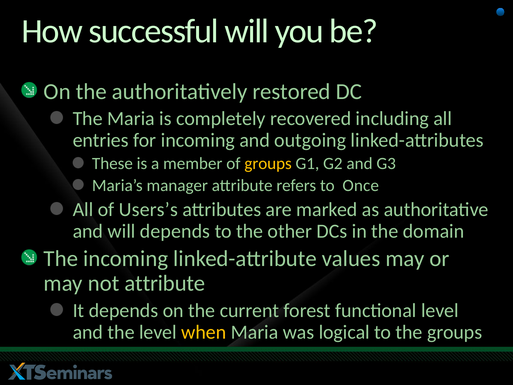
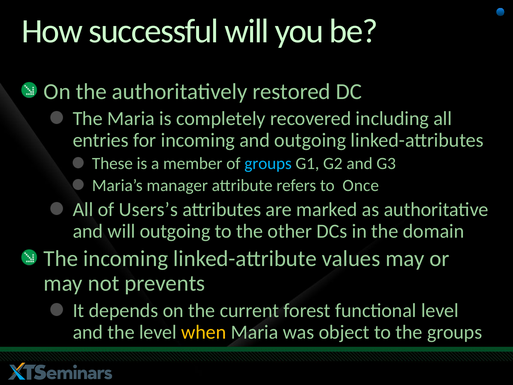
groups colour: yellow -> light blue (268, 164)
will depends: depends -> outgoing (175, 231)
not attribute: attribute -> prevents (165, 283)
logical: logical -> object (344, 332)
